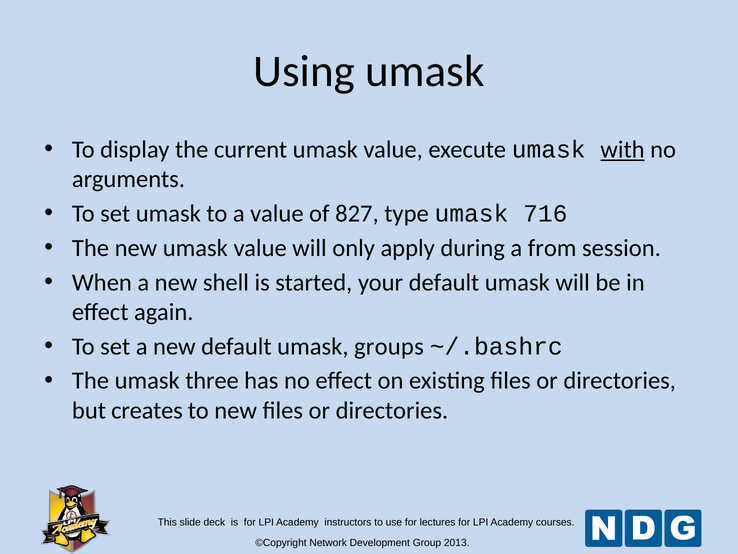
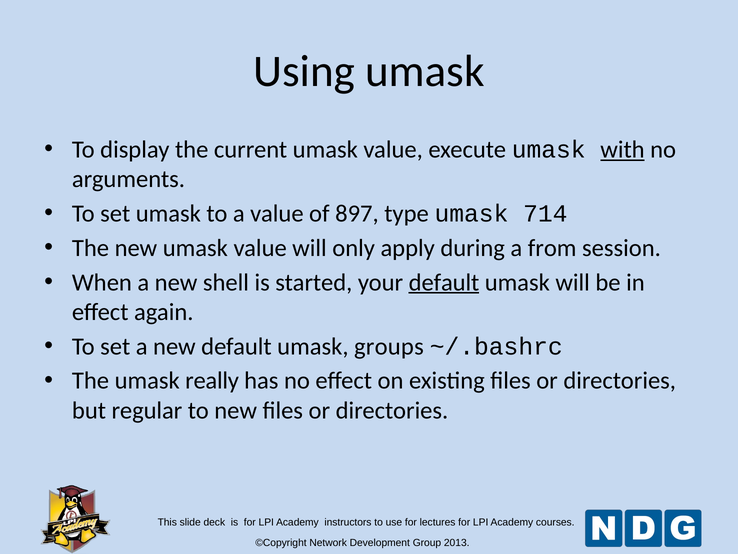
827: 827 -> 897 (357, 213)
716: 716 -> 714 (545, 213)
default underline: none -> present (444, 282)
three: three -> really (212, 381)
creates: creates -> regular (147, 410)
